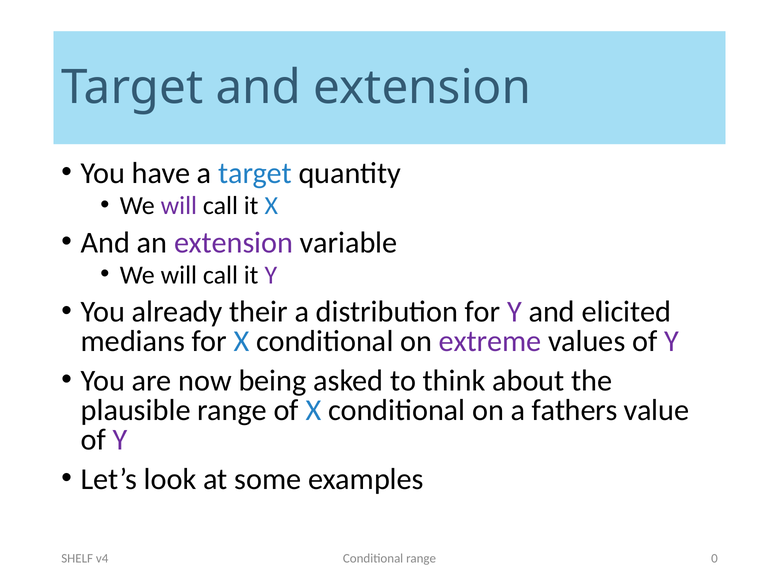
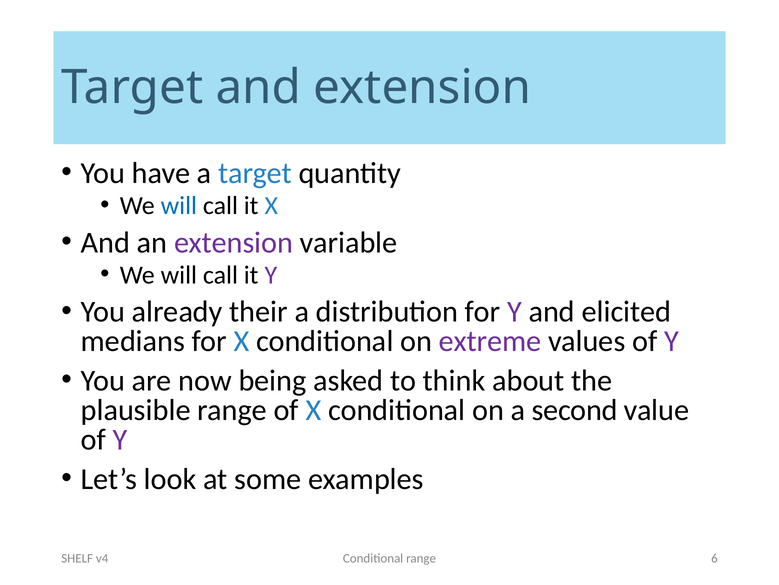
will colour: purple -> blue (179, 205)
fathers: fathers -> second (575, 410)
0: 0 -> 6 (714, 558)
